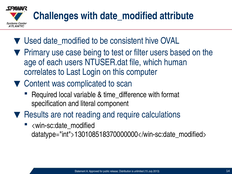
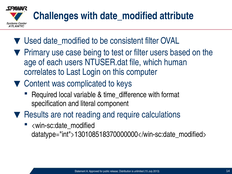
consistent hive: hive -> filter (152, 41)
scan: scan -> keys (124, 84)
